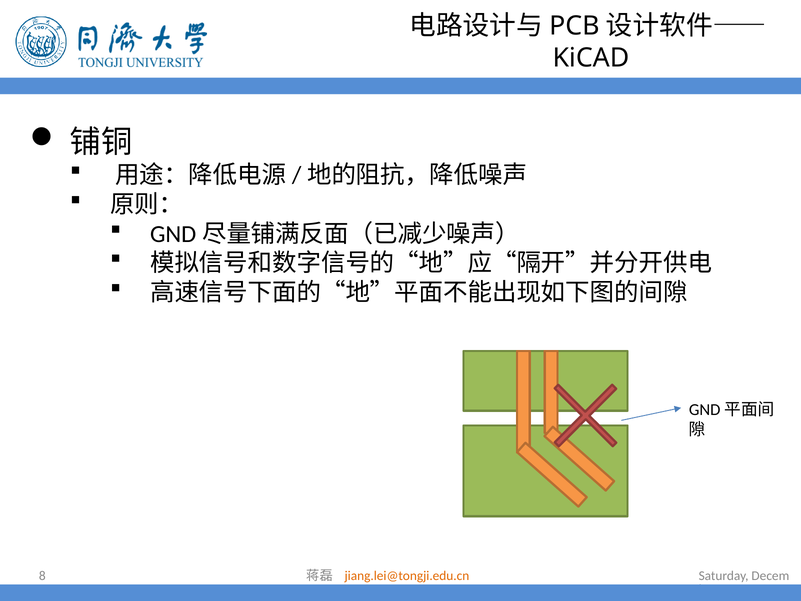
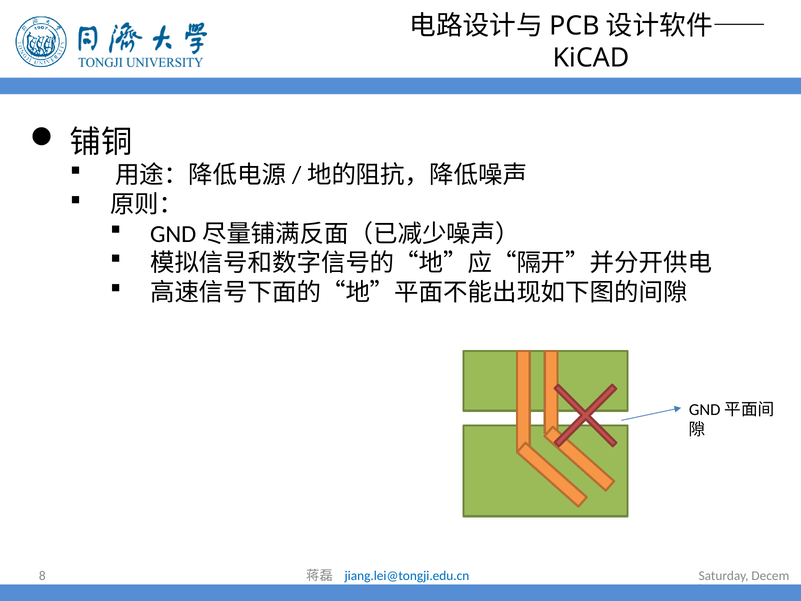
jiang.lei@tongji.edu.cn colour: orange -> blue (407, 576)
